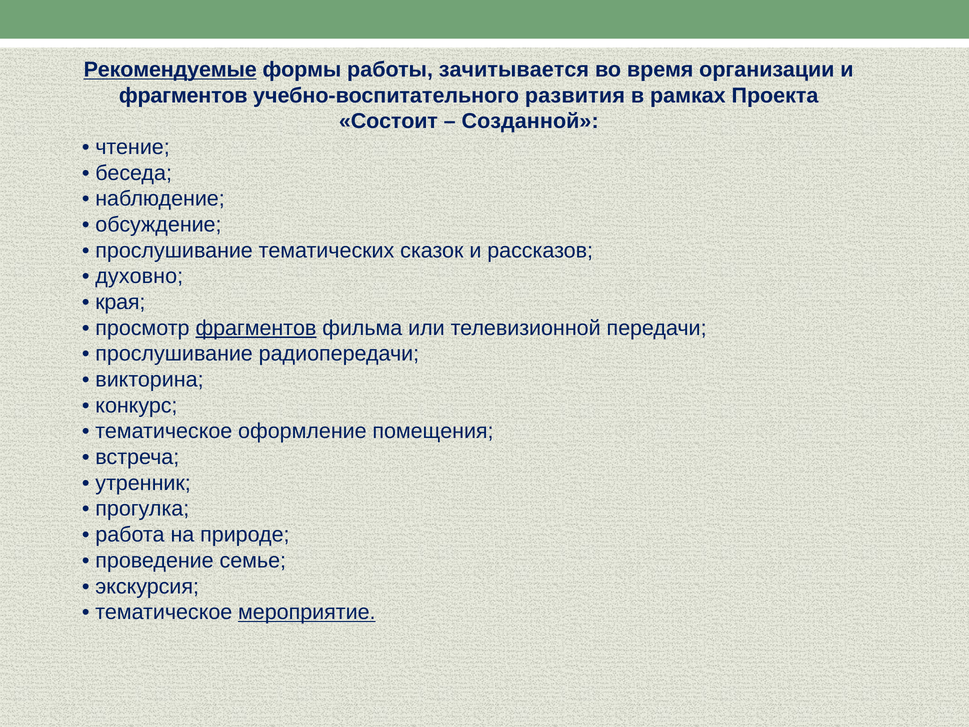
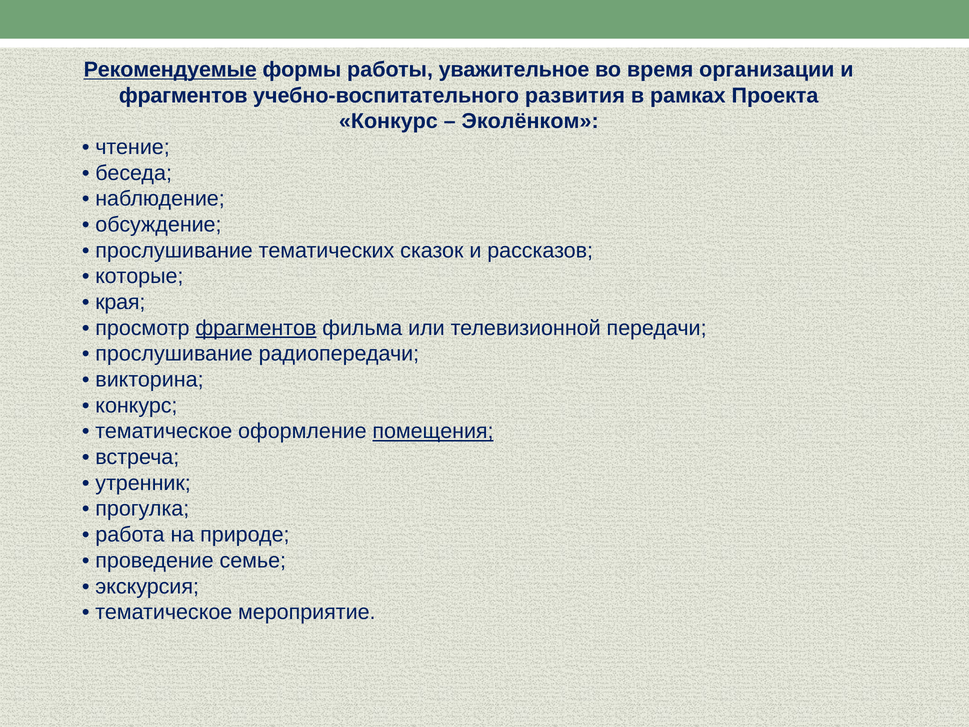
зачитывается: зачитывается -> уважительное (514, 70)
Состоит: Состоит -> Конкурс (388, 121)
Созданной: Созданной -> Эколёнком (530, 121)
духовно: духовно -> которые (139, 276)
помещения underline: none -> present (433, 431)
мероприятие underline: present -> none (307, 612)
